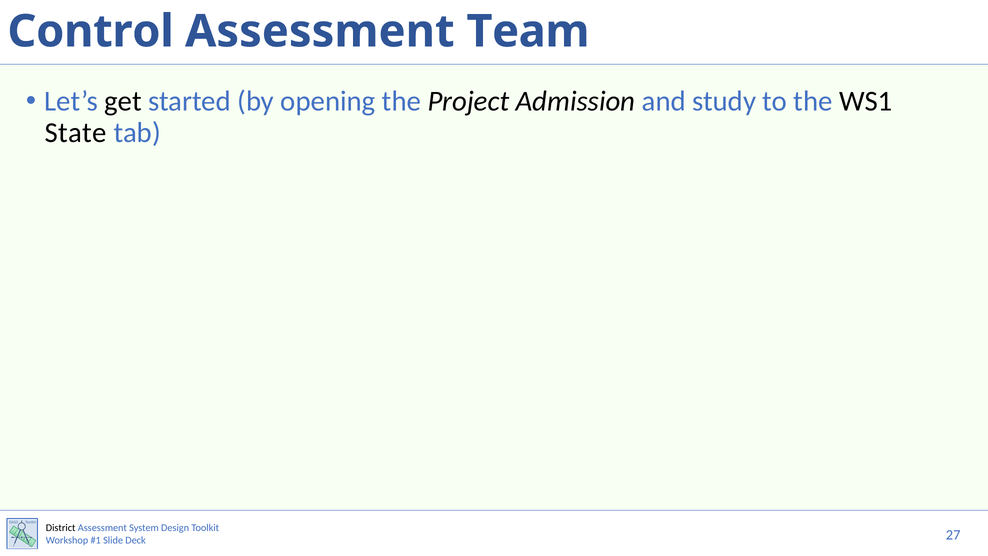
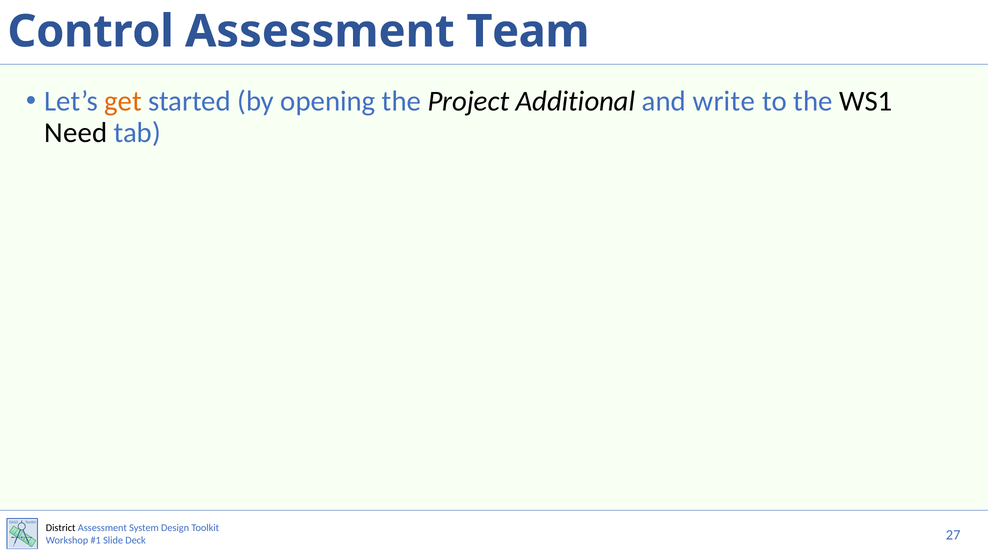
get colour: black -> orange (123, 101)
Admission: Admission -> Additional (576, 101)
study: study -> write (724, 101)
State: State -> Need (76, 132)
